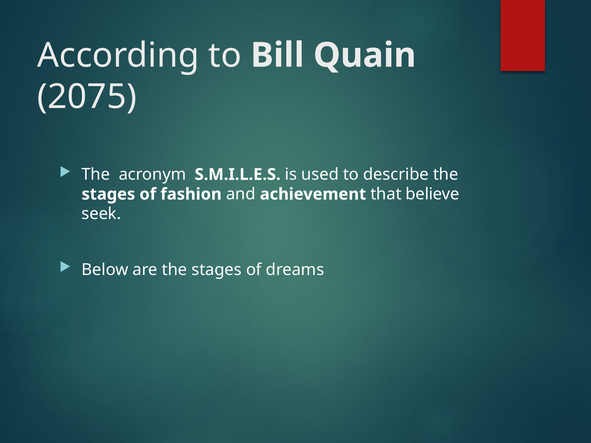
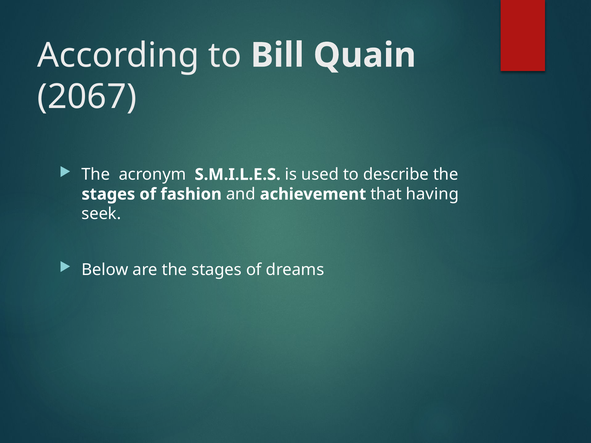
2075: 2075 -> 2067 (87, 97)
believe: believe -> having (432, 194)
